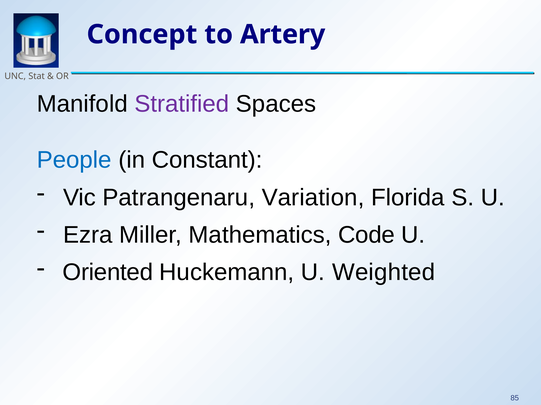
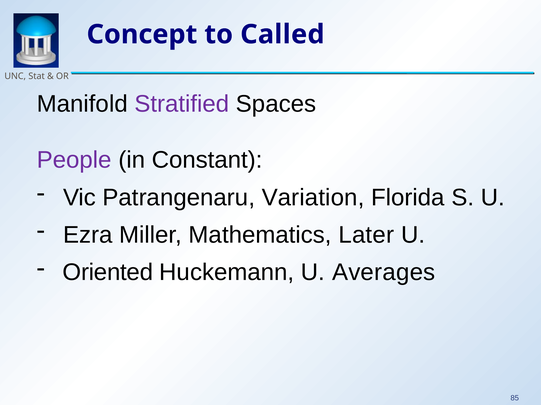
Artery: Artery -> Called (282, 34)
People colour: blue -> purple (74, 160)
Code: Code -> Later (366, 235)
Weighted: Weighted -> Averages (384, 273)
